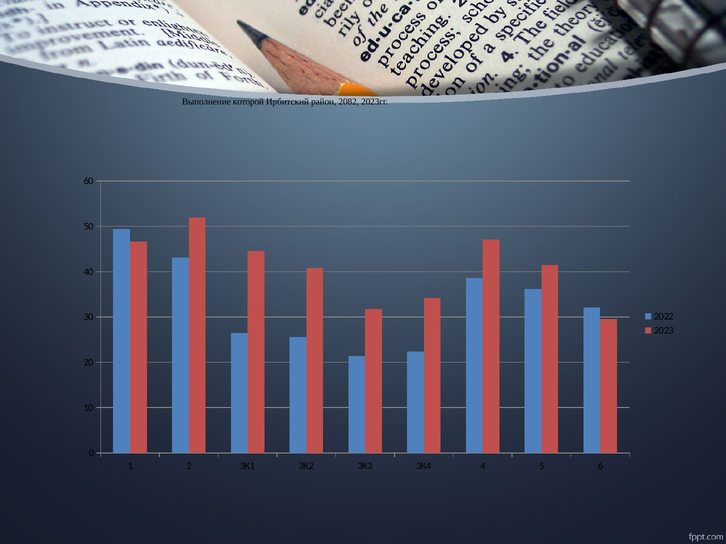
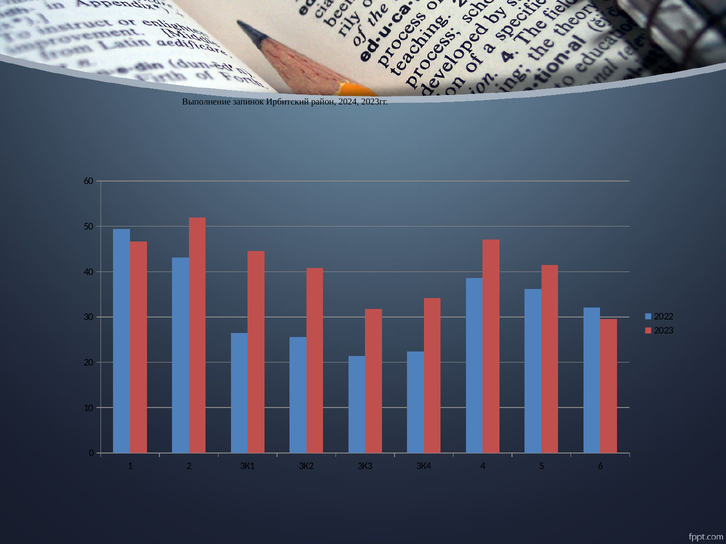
которой: которой -> запинок (248, 102)
2082: 2082 -> 2024 (349, 102)
